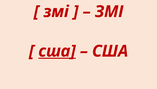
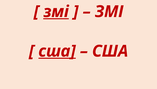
змі underline: none -> present (56, 12)
